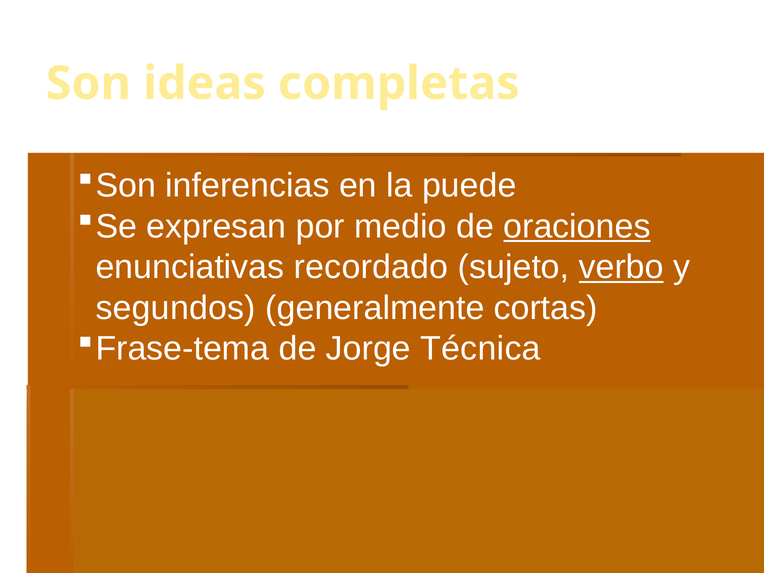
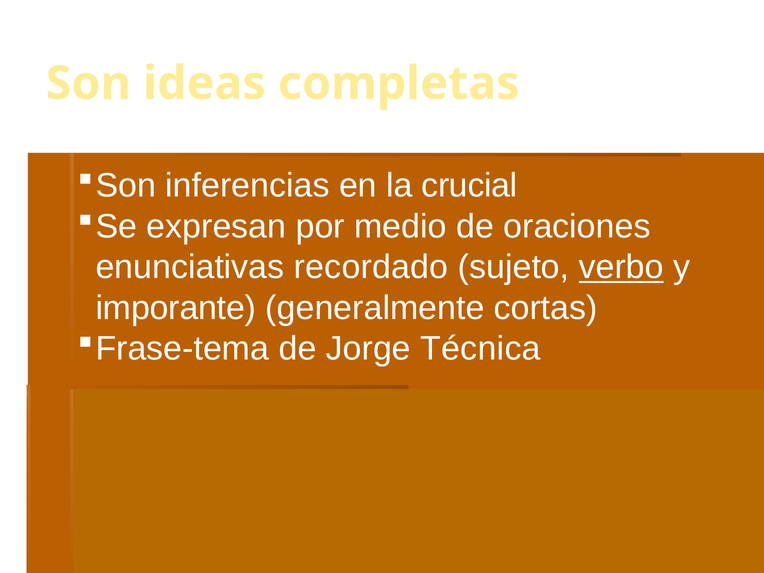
puede: puede -> crucial (469, 186)
oraciones underline: present -> none (577, 226)
segundos: segundos -> imporante (176, 308)
